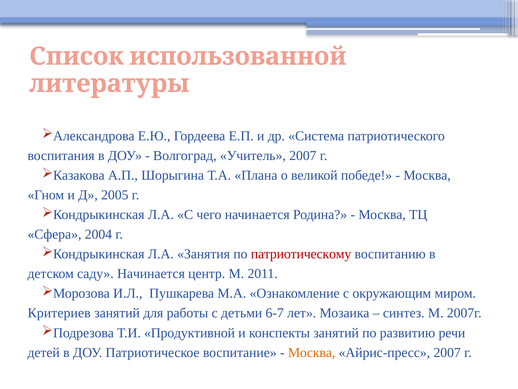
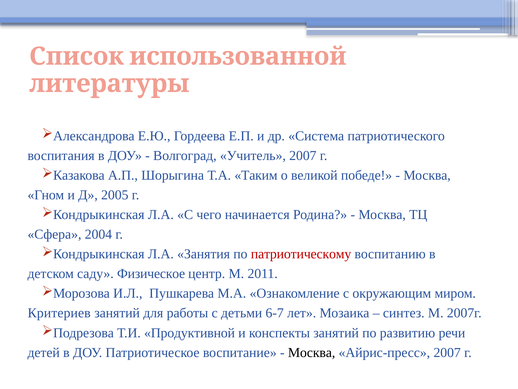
Плана: Плана -> Таким (256, 175)
саду Начинается: Начинается -> Физическое (151, 273)
Москва colour: orange -> black (312, 352)
